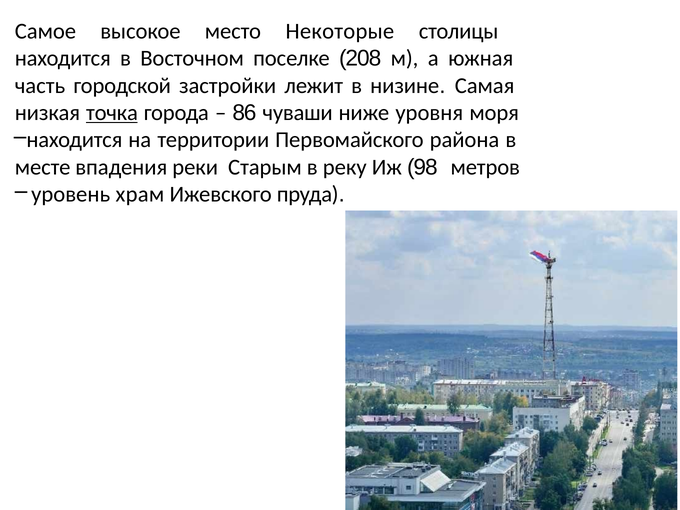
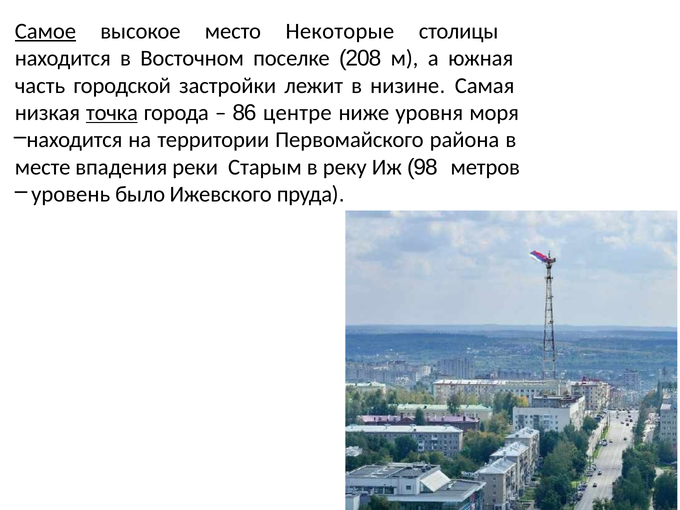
Самое underline: none -> present (45, 31)
чуваши: чуваши -> центре (297, 113)
храм: храм -> было (140, 194)
